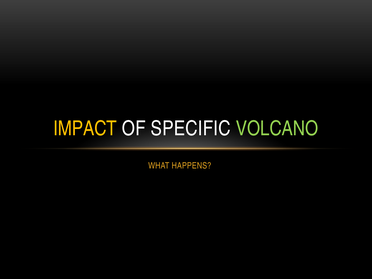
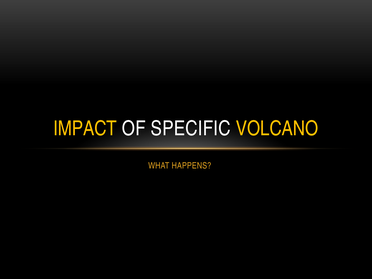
VOLCANO colour: light green -> yellow (277, 129)
